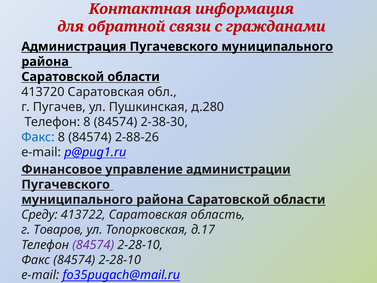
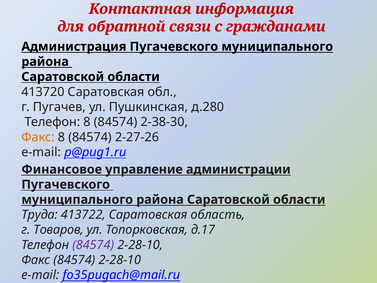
Факс colour: blue -> orange (38, 137)
2-88-26: 2-88-26 -> 2-27-26 (137, 137)
Среду: Среду -> Труда (40, 215)
